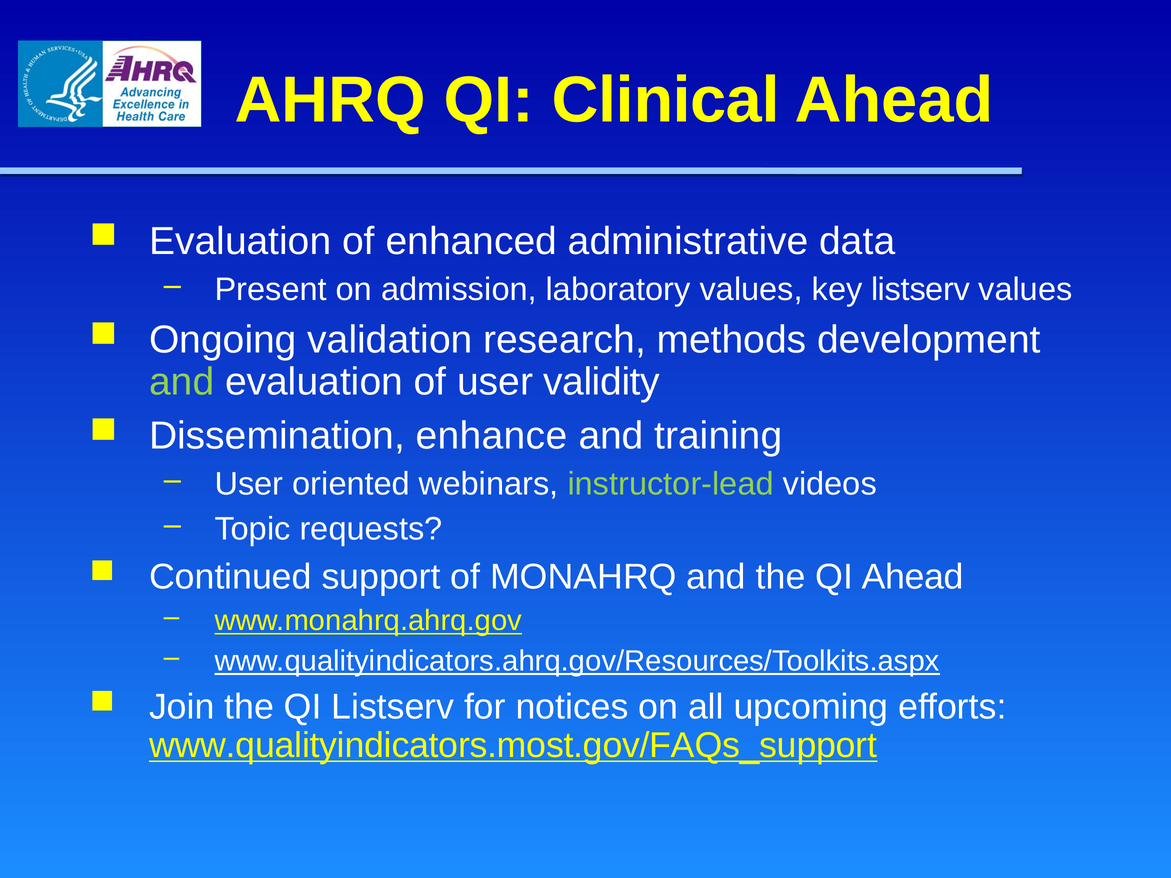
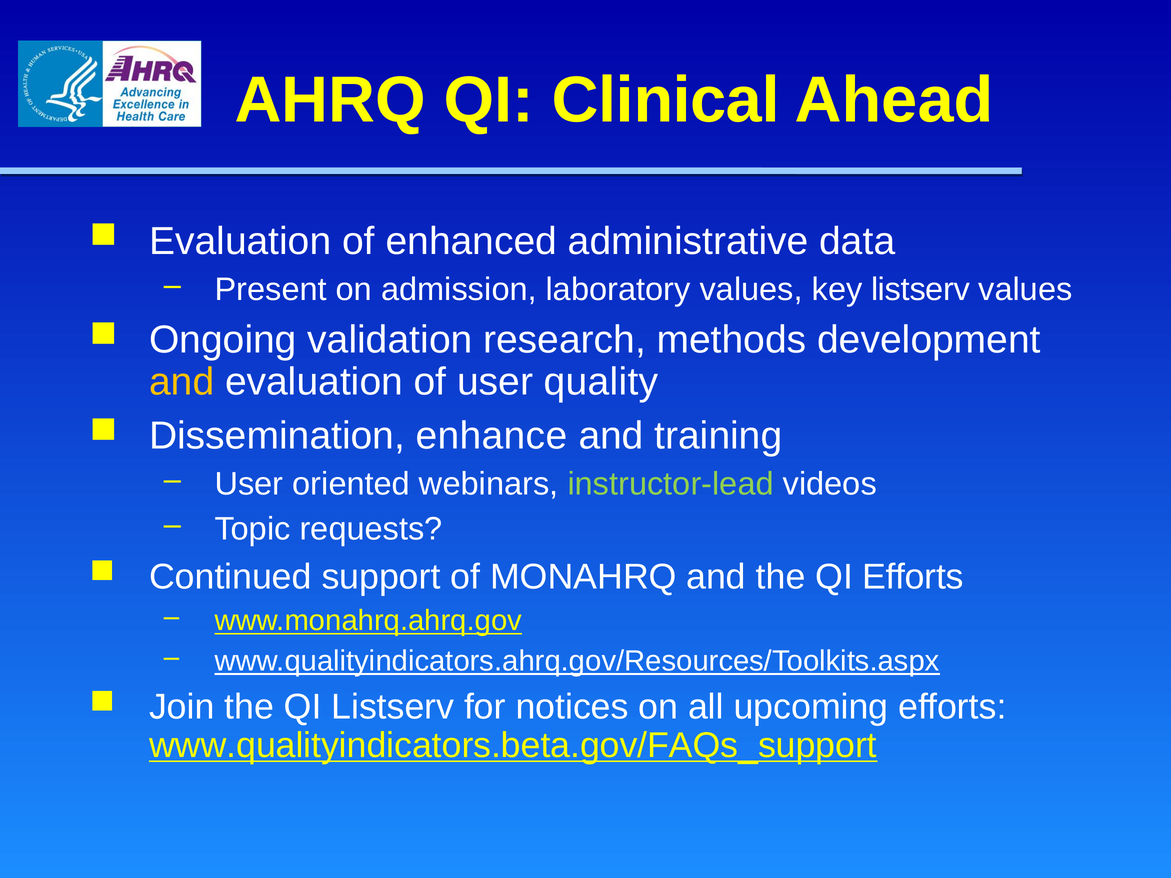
and colour: light green -> yellow (182, 382)
validity: validity -> quality (601, 382)
QI Ahead: Ahead -> Efforts (913, 577)
www.qualityindicators.most.gov/FAQs_support: www.qualityindicators.most.gov/FAQs_support -> www.qualityindicators.beta.gov/FAQs_support (513, 746)
